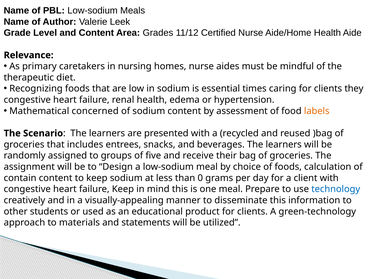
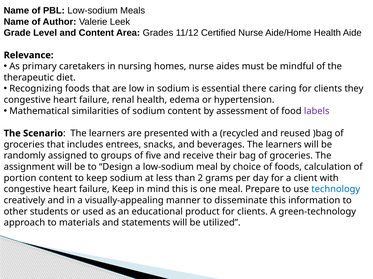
times: times -> there (254, 89)
concerned: concerned -> similarities (95, 111)
labels colour: orange -> purple (317, 111)
contain: contain -> portion (20, 178)
0: 0 -> 2 (200, 178)
